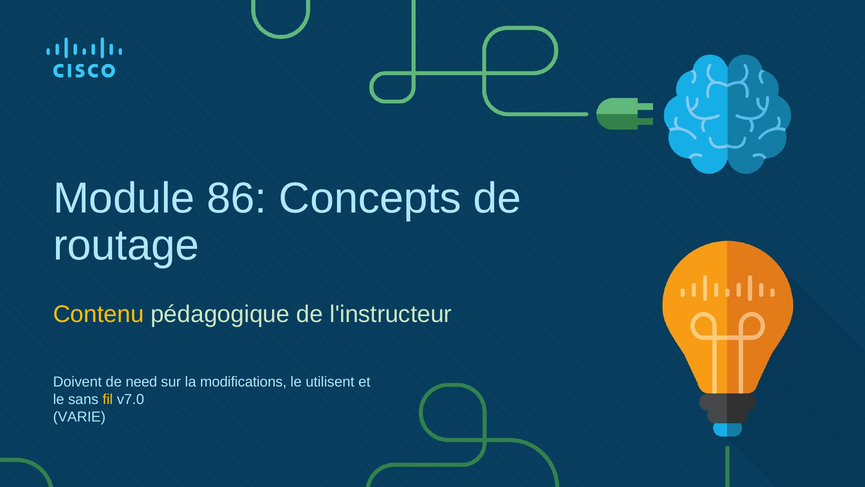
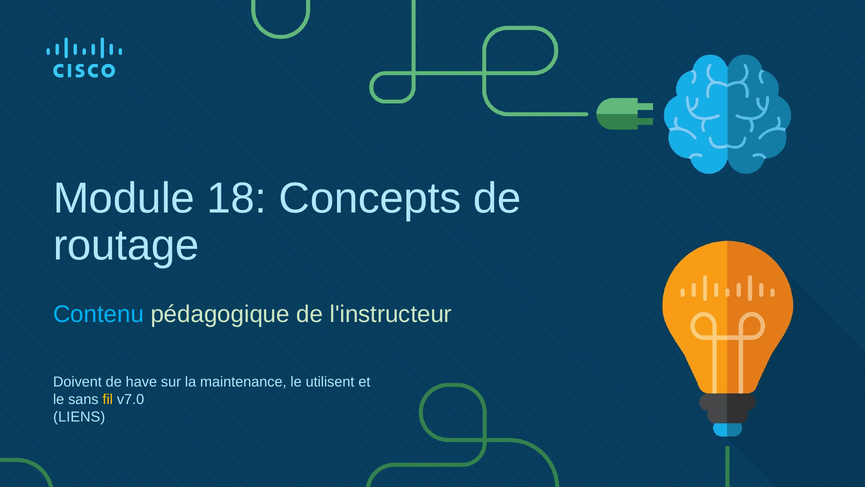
86: 86 -> 18 (237, 198)
Contenu colour: yellow -> light blue (98, 314)
need: need -> have (141, 382)
modifications: modifications -> maintenance (243, 382)
VARIE: VARIE -> LIENS (79, 416)
